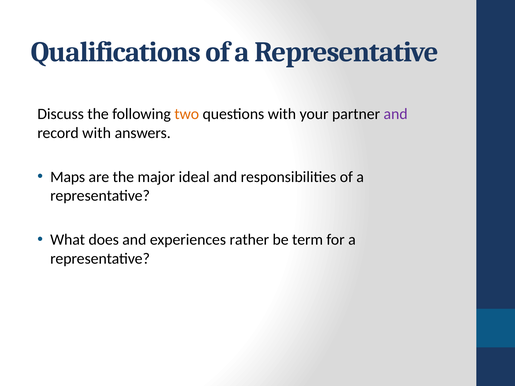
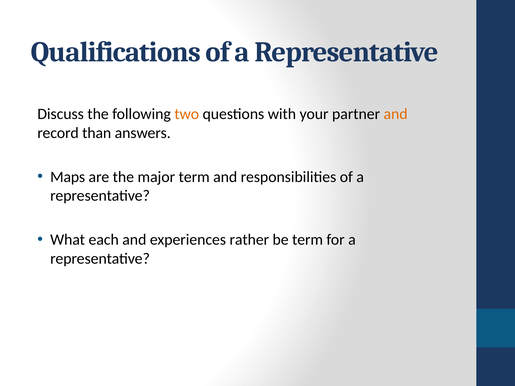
and colour: purple -> orange (396, 114)
record with: with -> than (97, 133)
major ideal: ideal -> term (194, 177)
does: does -> each (104, 240)
